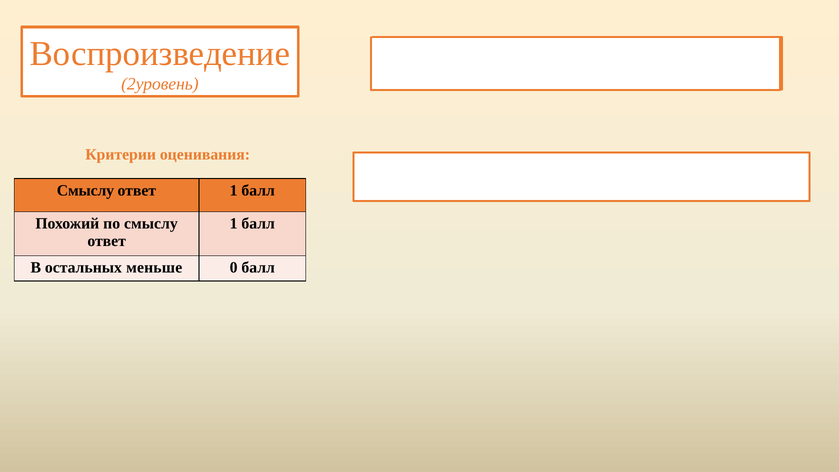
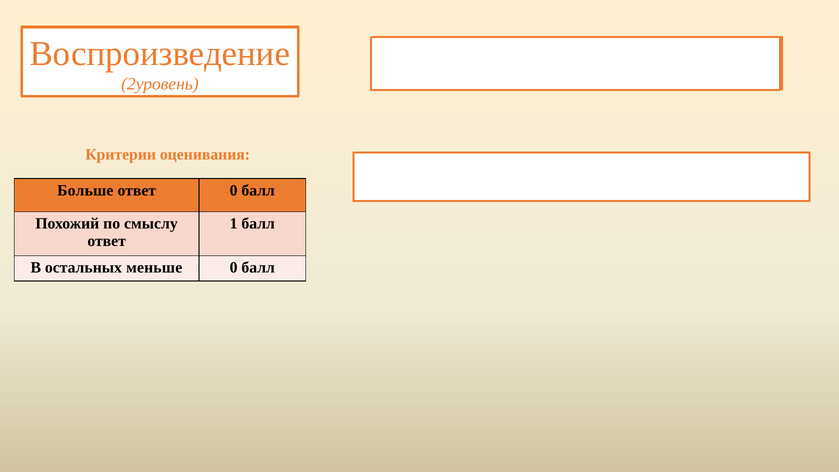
Смыслу: Смыслу -> Больше (85, 190)
1: 1 -> 0 (234, 190)
